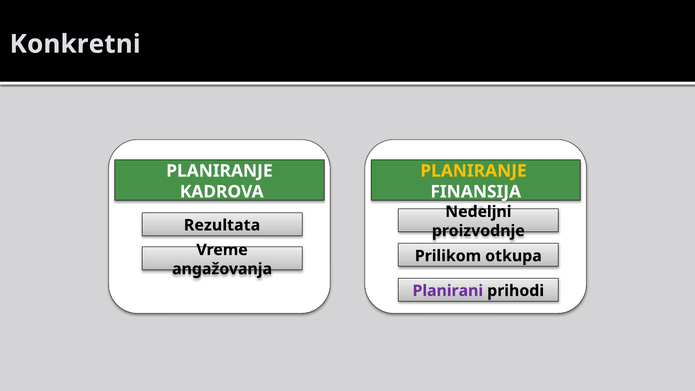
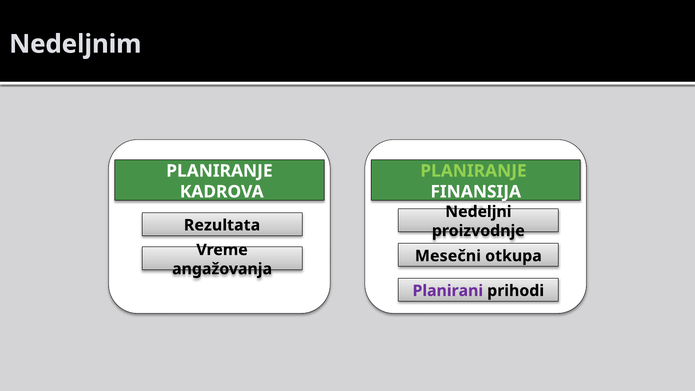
Konkretni: Konkretni -> Nedeljnim (75, 44)
PLANIRANJE colour: yellow -> light green (473, 171)
Prilikom: Prilikom -> Mesečni (448, 256)
